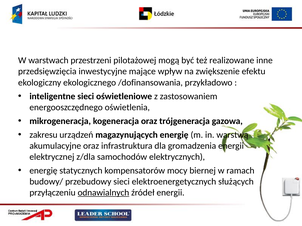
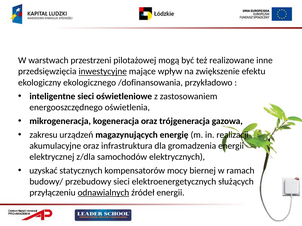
inwestycyjne underline: none -> present (103, 72)
warstwą: warstwą -> realizacji (232, 135)
energię: energię -> uzyskać (43, 171)
